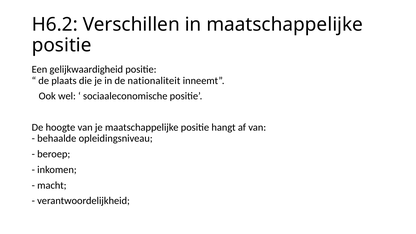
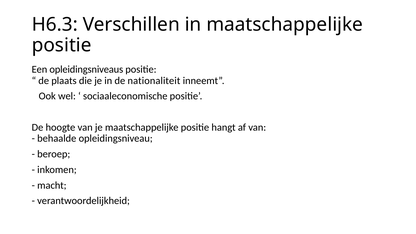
H6.2: H6.2 -> H6.3 (55, 25)
gelijkwaardigheid: gelijkwaardigheid -> opleidingsniveaus (86, 69)
